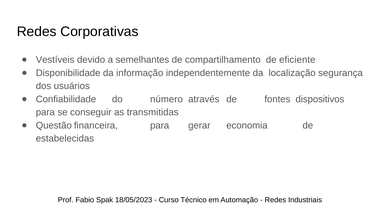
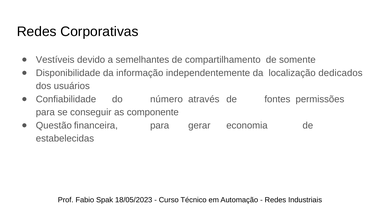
eficiente: eficiente -> somente (297, 60)
segurança: segurança -> dedicados (340, 73)
dispositivos: dispositivos -> permissões (320, 99)
transmitidas: transmitidas -> componente (153, 112)
